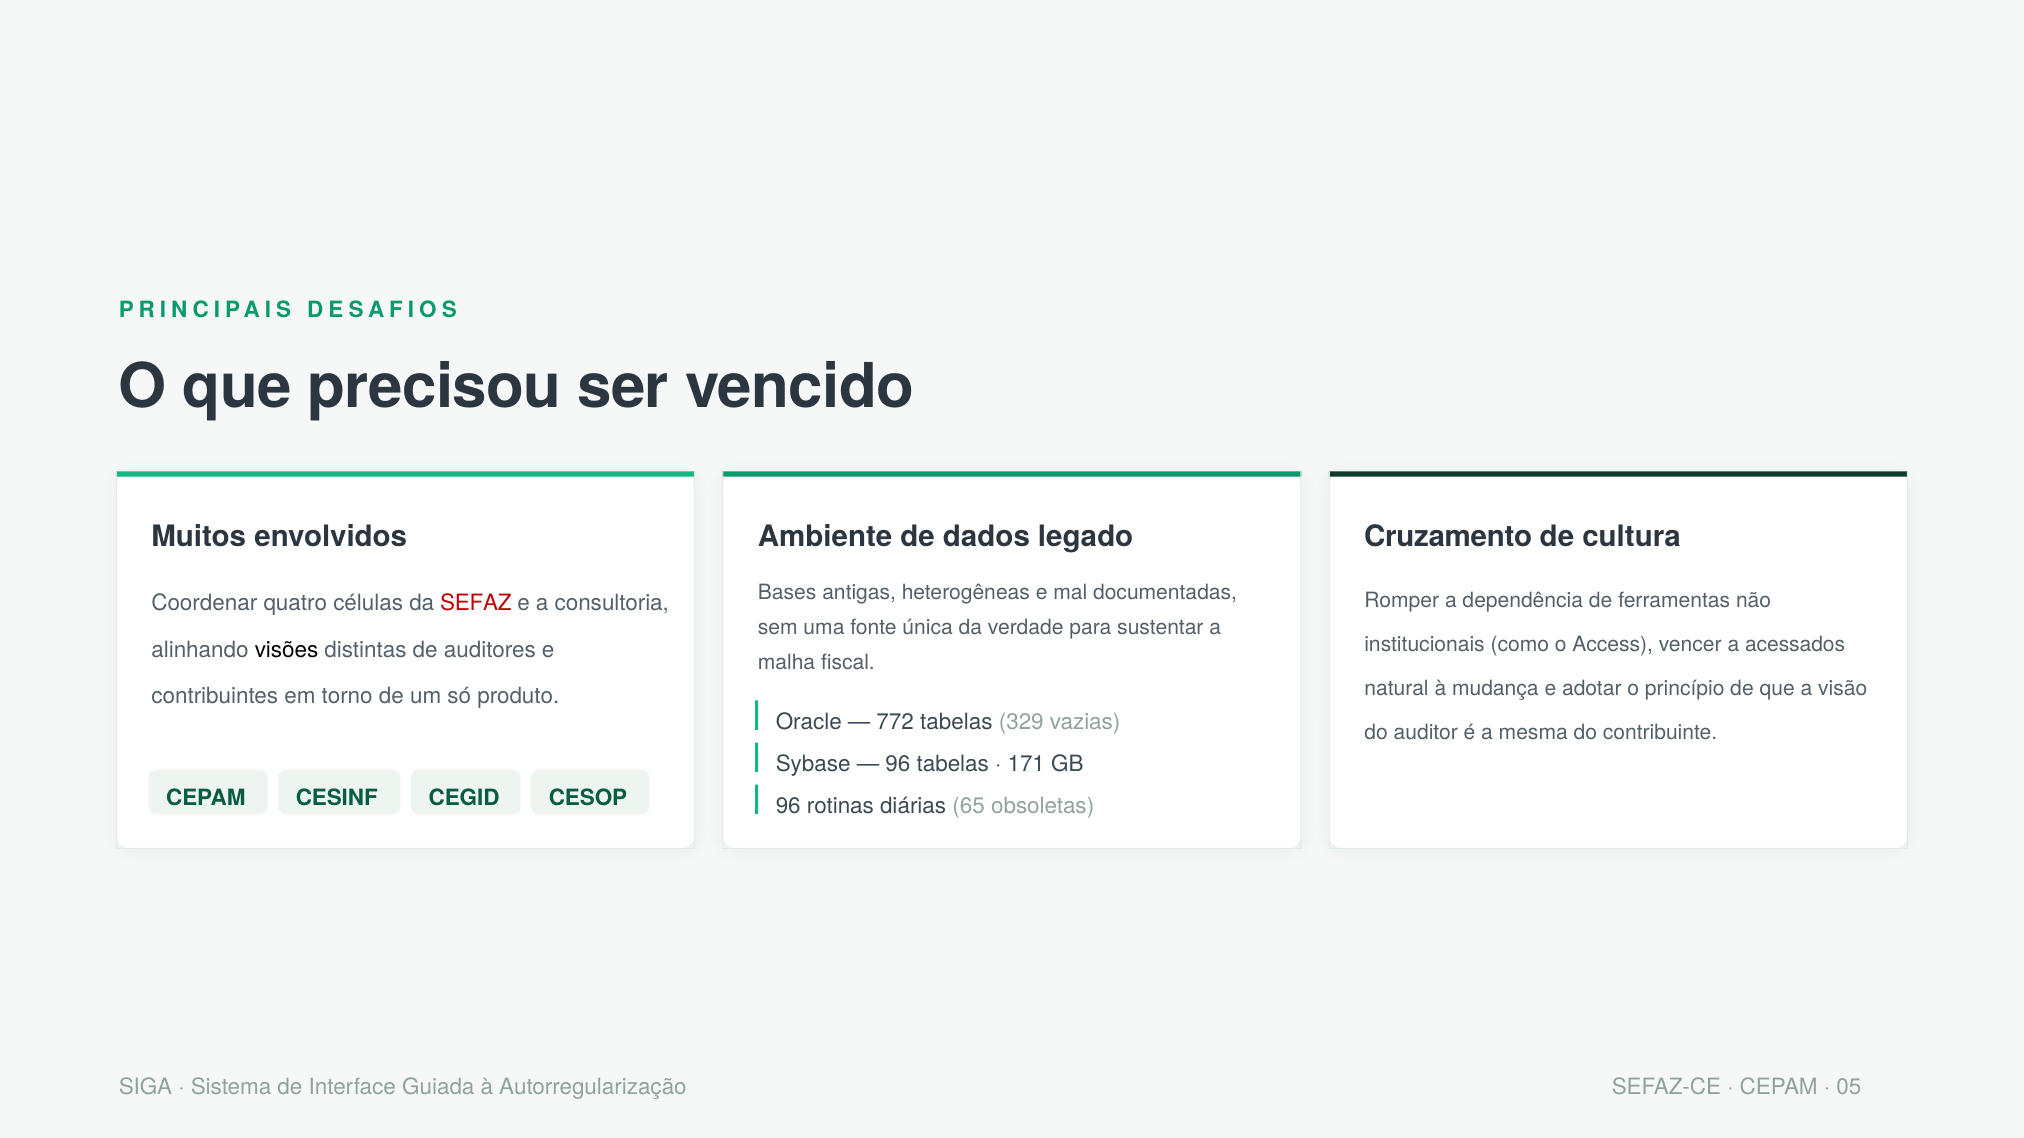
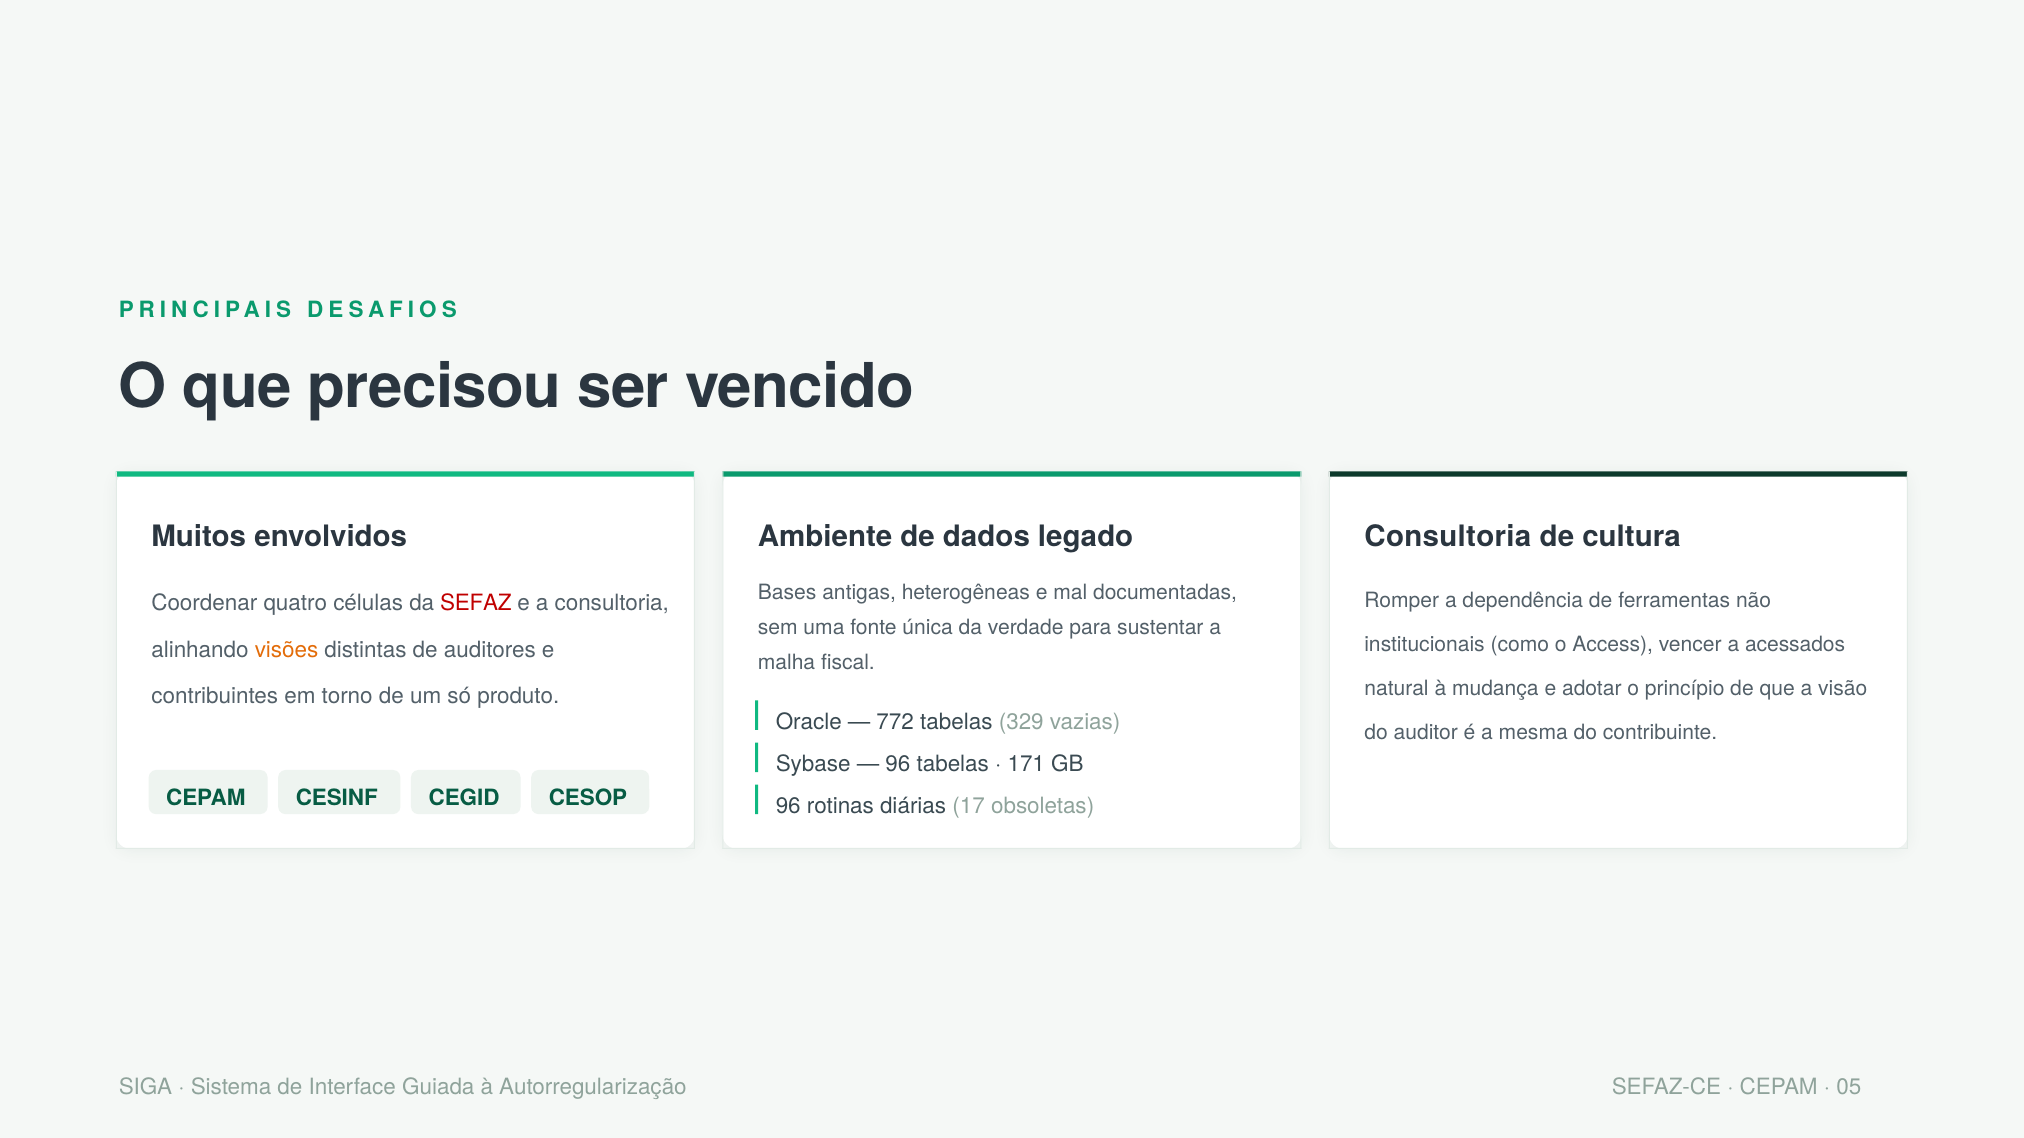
Cruzamento: Cruzamento -> Consultoria (1448, 537)
visões colour: black -> orange (287, 650)
65: 65 -> 17 (969, 806)
